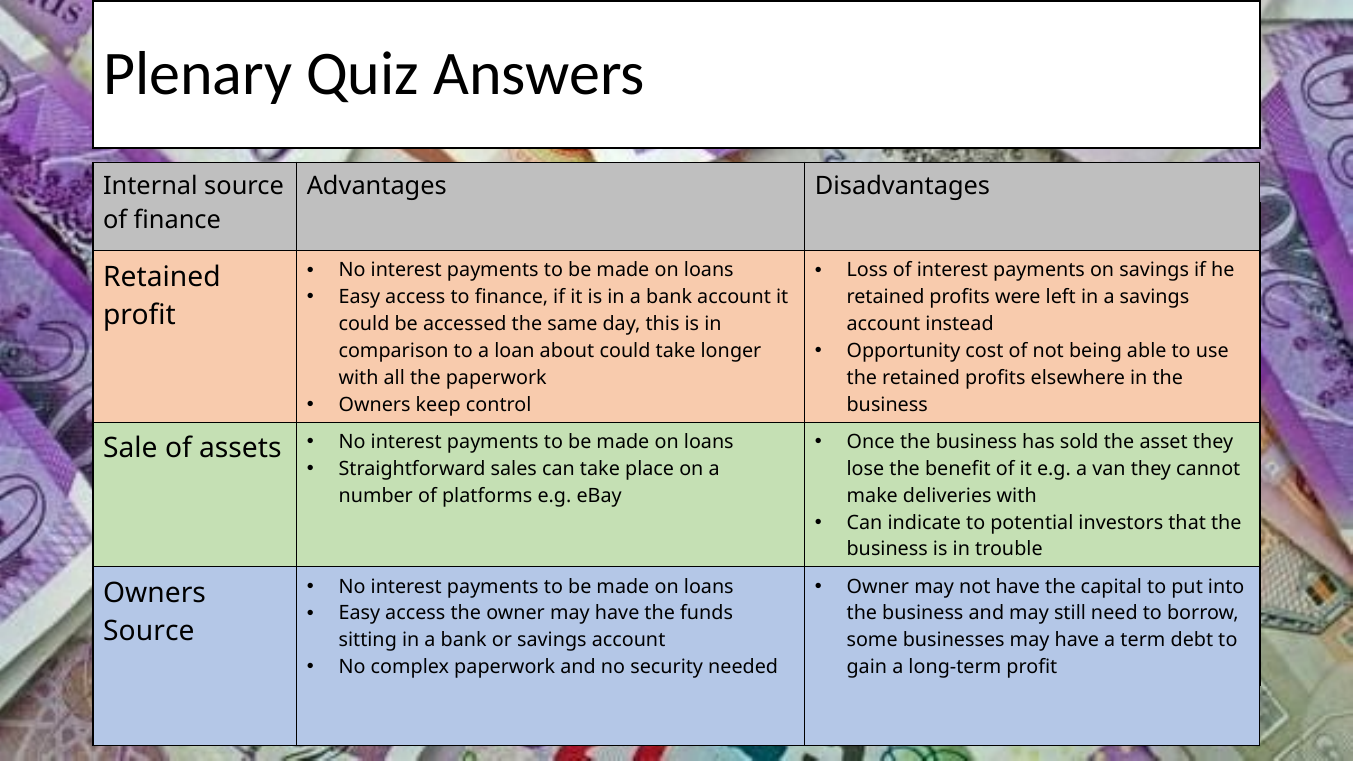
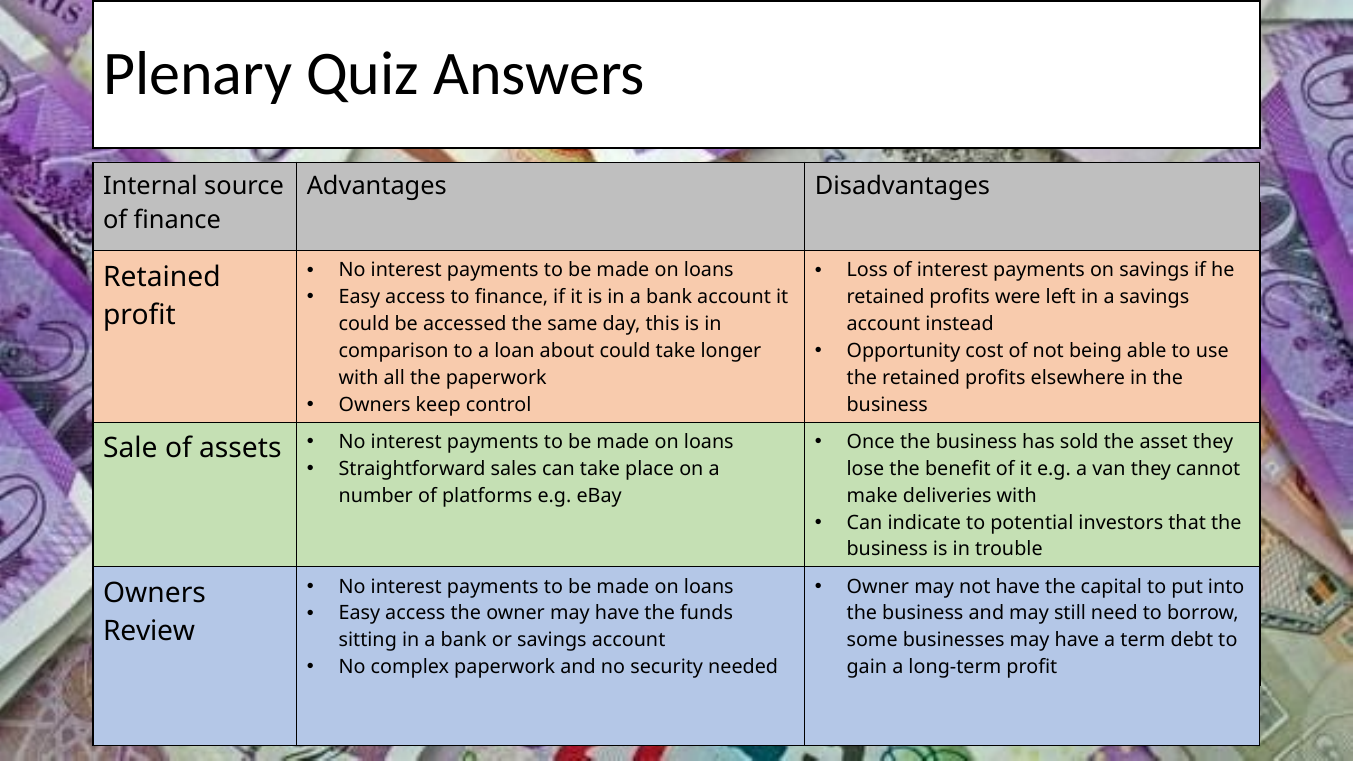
Source: Source -> Review (149, 631)
